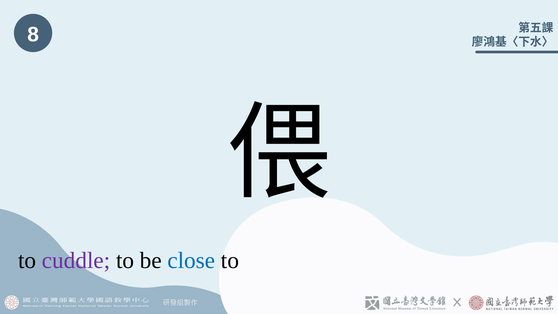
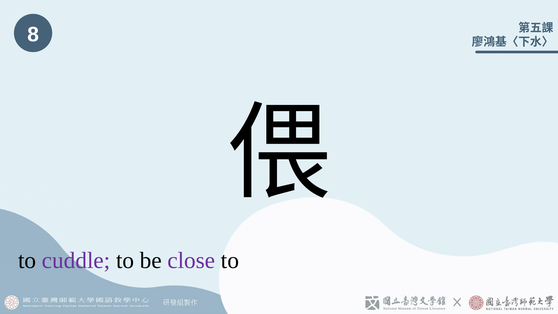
close colour: blue -> purple (191, 260)
